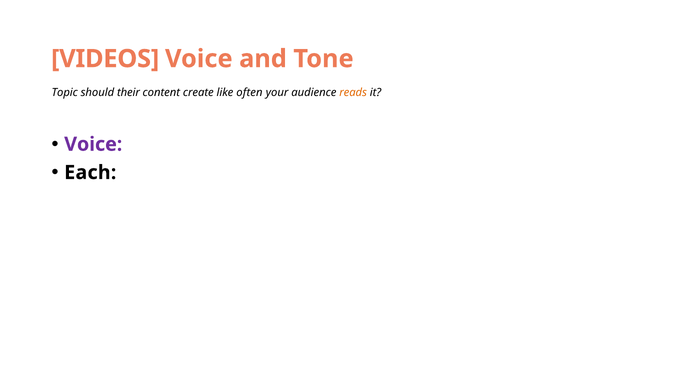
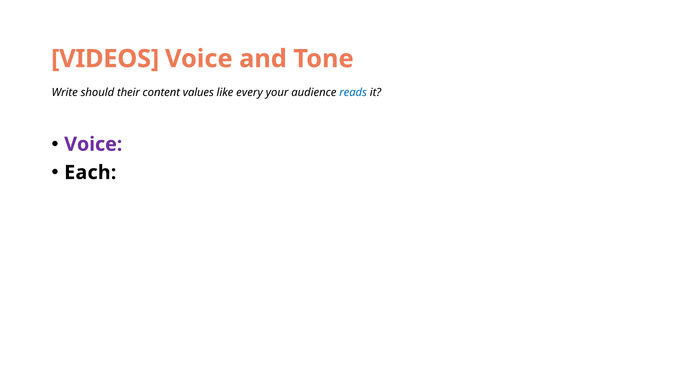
Topic: Topic -> Write (65, 92)
create: create -> values (198, 92)
often: often -> every (249, 92)
reads colour: orange -> blue (353, 92)
